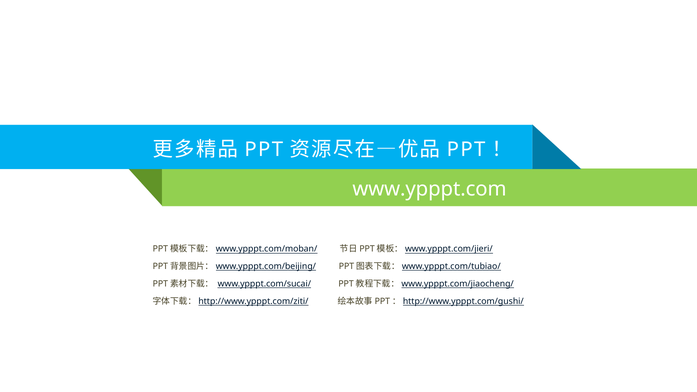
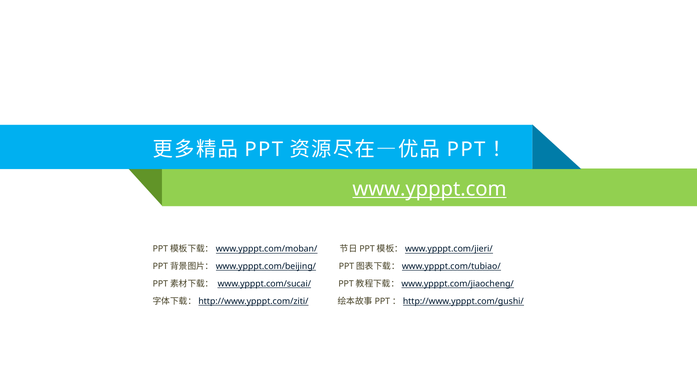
www.ypppt.com underline: none -> present (429, 189)
